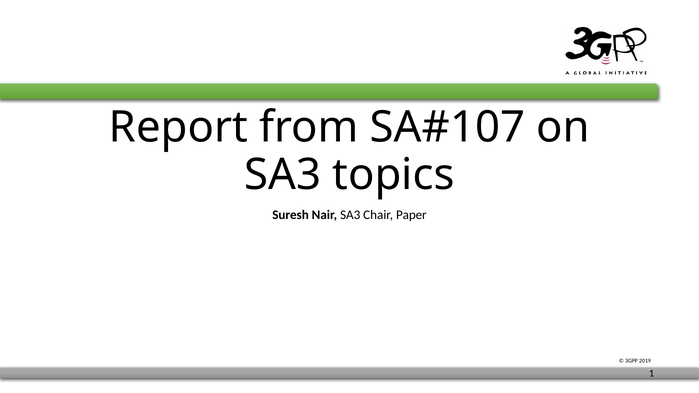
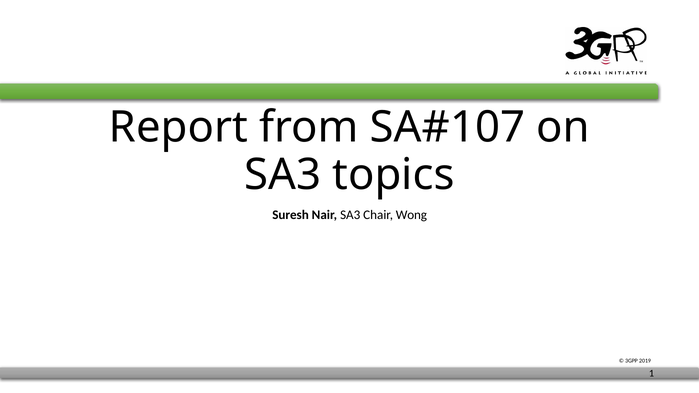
Paper: Paper -> Wong (411, 215)
